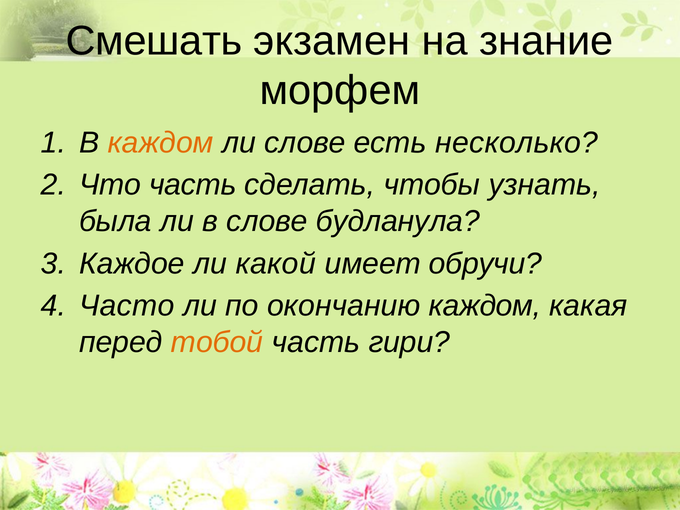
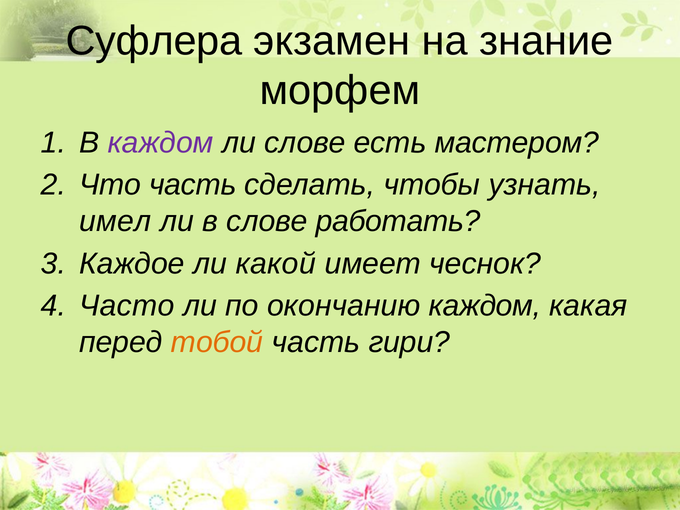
Смешать: Смешать -> Суфлера (154, 41)
каждом colour: orange -> purple (161, 143)
несколько: несколько -> мастером (517, 143)
была: была -> имел (115, 221)
будланула: будланула -> работать (398, 221)
обручи: обручи -> чеснок (485, 264)
